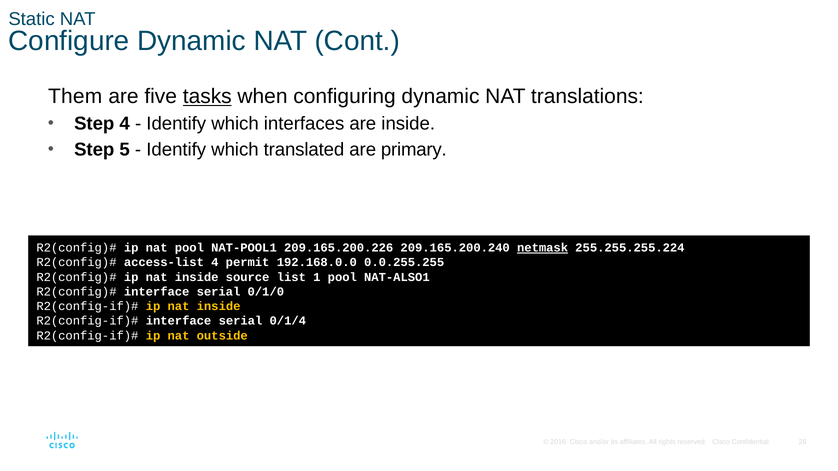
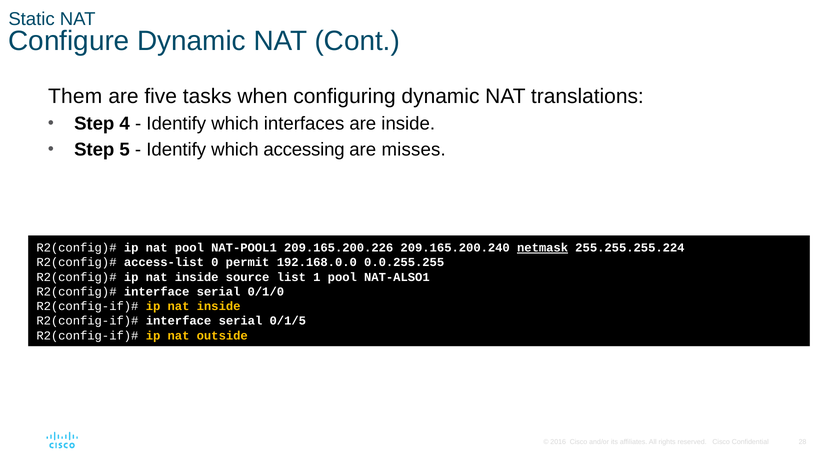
tasks underline: present -> none (207, 97)
translated: translated -> accessing (304, 150)
primary: primary -> misses (414, 150)
access-list 4: 4 -> 0 (215, 263)
0/1/4: 0/1/4 -> 0/1/5 (288, 321)
